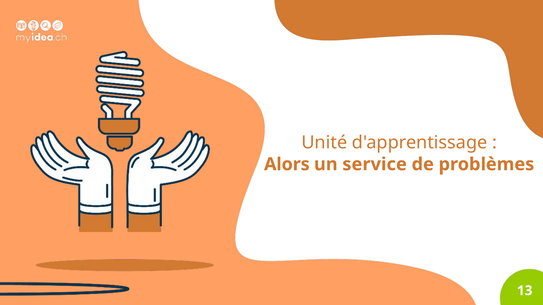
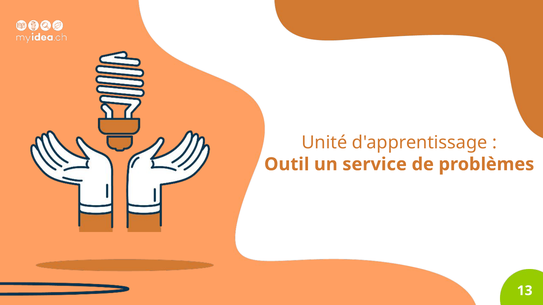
Alors: Alors -> Outil (287, 165)
